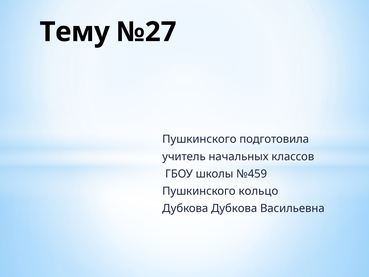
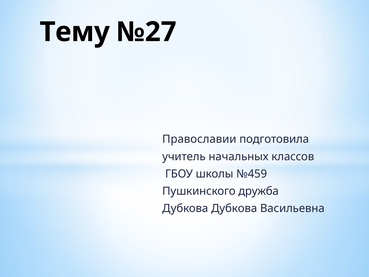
Пушкинского: Пушкинского -> Православии (199, 139)
кольцо: кольцо -> дружба (259, 191)
